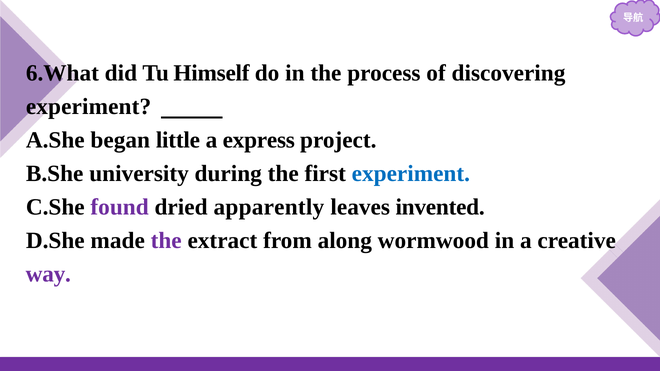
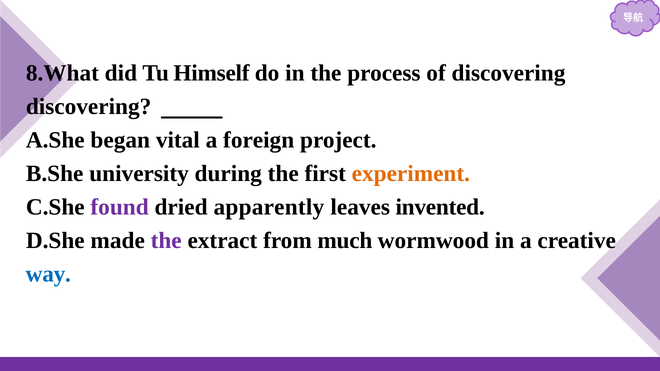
6.What: 6.What -> 8.What (62, 73)
experiment: experiment -> discovering (89, 107)
little: little -> vital (178, 140)
express: express -> foreign (259, 140)
experiment colour: blue -> orange (411, 174)
along: along -> much (345, 241)
way colour: purple -> blue (48, 274)
